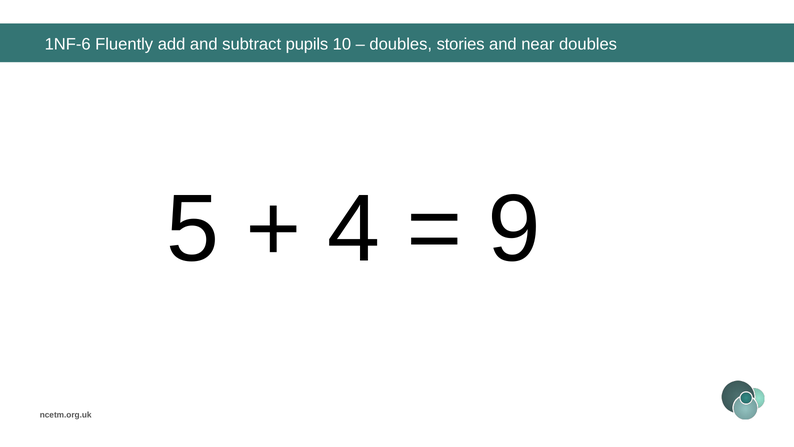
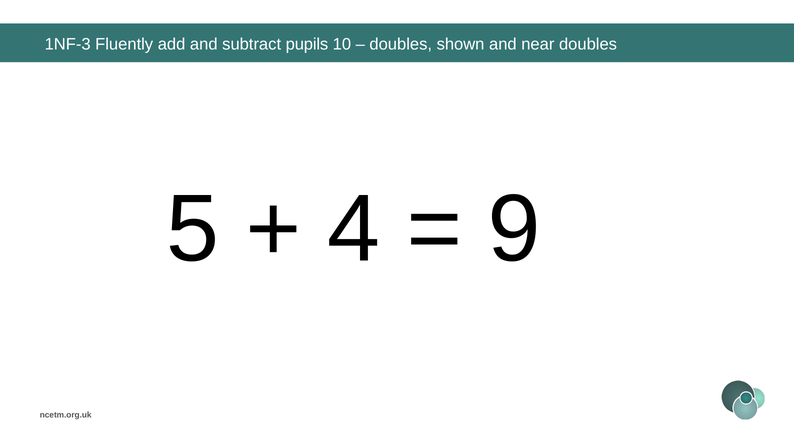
1NF-6: 1NF-6 -> 1NF-3 (68, 44)
stories: stories -> shown (461, 44)
